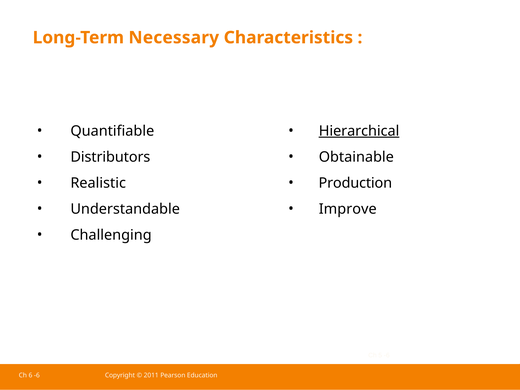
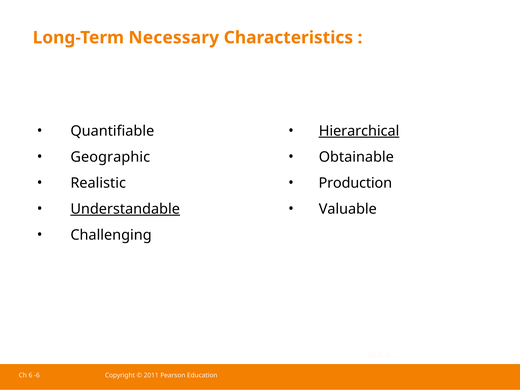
Distributors: Distributors -> Geographic (110, 157)
Understandable underline: none -> present (125, 209)
Improve: Improve -> Valuable (348, 209)
